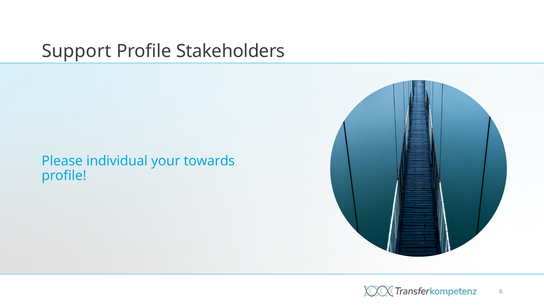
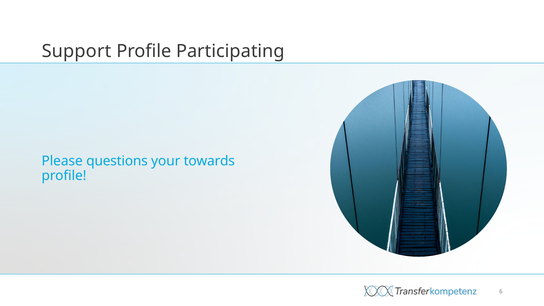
Stakeholders: Stakeholders -> Participating (230, 51)
individual: individual -> questions (117, 161)
